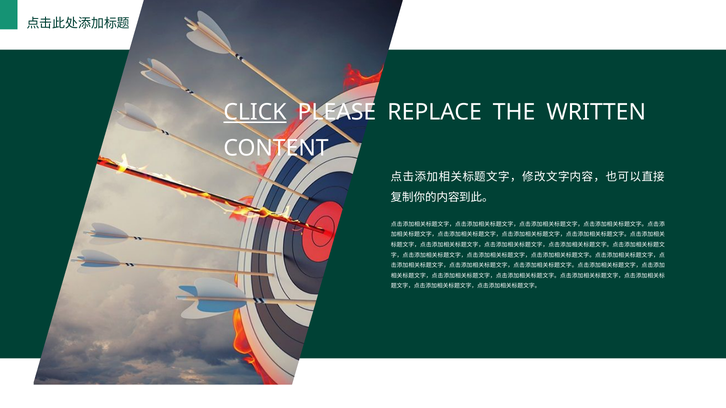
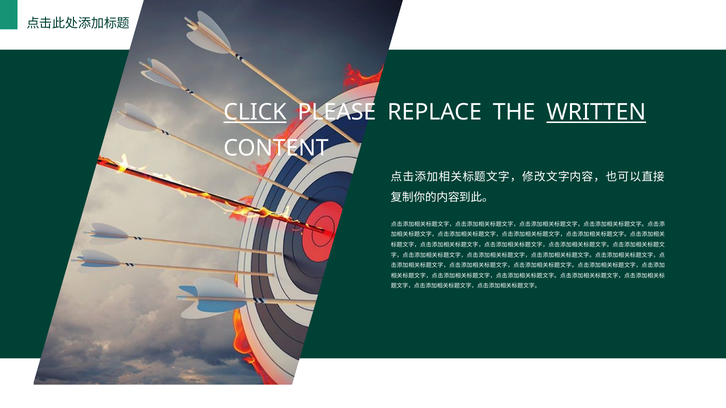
WRITTEN underline: none -> present (596, 112)
